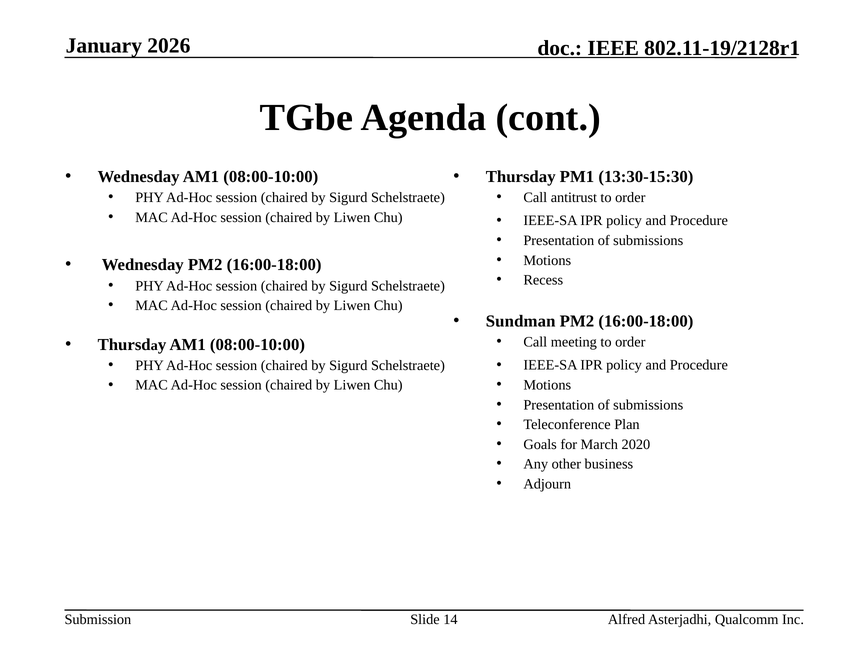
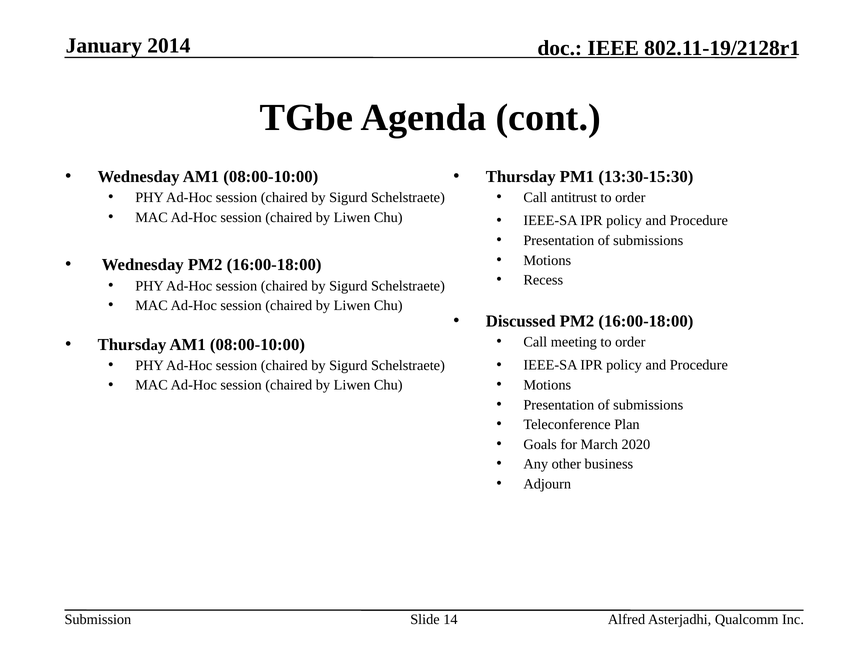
2026: 2026 -> 2014 (169, 46)
Sundman: Sundman -> Discussed (521, 321)
